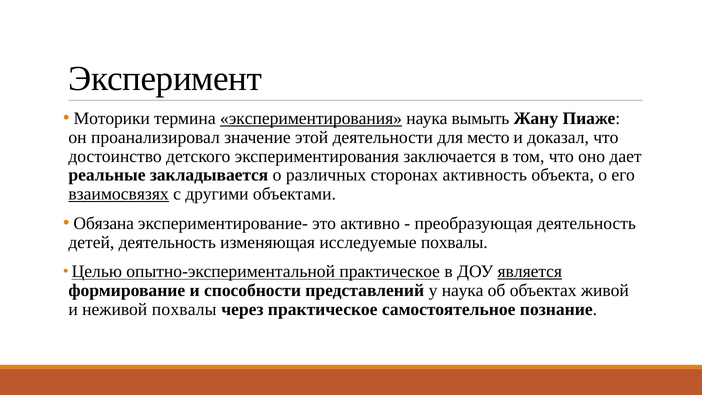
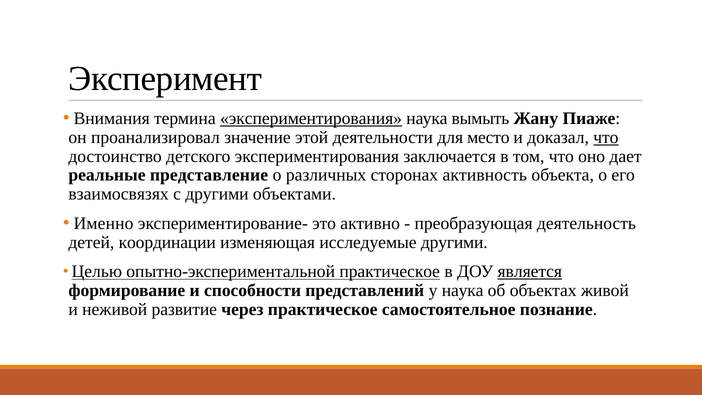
Моторики: Моторики -> Внимания (112, 118)
что underline: none -> present (606, 137)
закладывается: закладывается -> представление (209, 175)
взаимосвязях underline: present -> none (119, 194)
Обязана: Обязана -> Именно (104, 223)
детей деятельность: деятельность -> координации (167, 242)
исследуемые похвалы: похвалы -> другими (454, 242)
неживой похвалы: похвалы -> развитие (184, 309)
